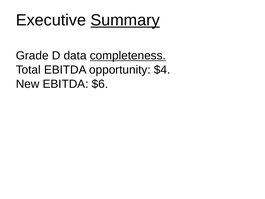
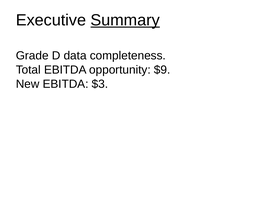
completeness underline: present -> none (128, 56)
$4: $4 -> $9 (162, 70)
$6: $6 -> $3 (100, 84)
